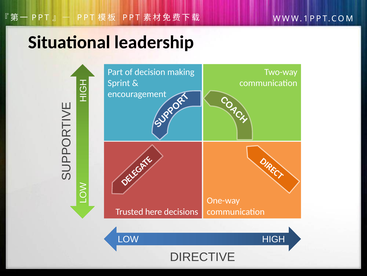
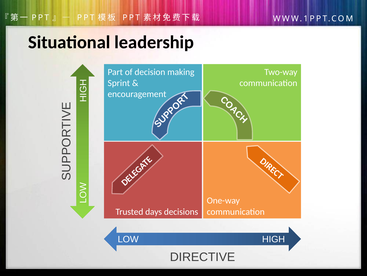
here: here -> days (154, 211)
